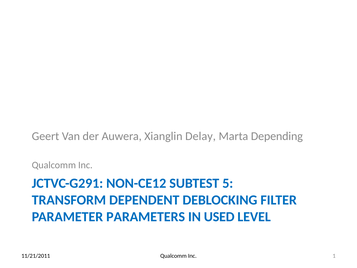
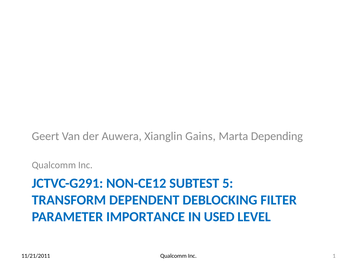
Delay: Delay -> Gains (200, 136)
PARAMETERS: PARAMETERS -> IMPORTANCE (146, 216)
